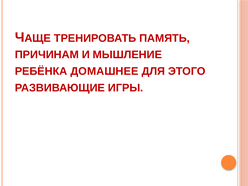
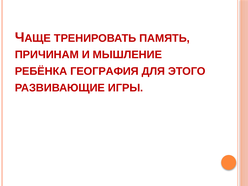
ДОМАШНЕЕ: ДОМАШНЕЕ -> ГЕОГРАФИЯ (105, 71)
